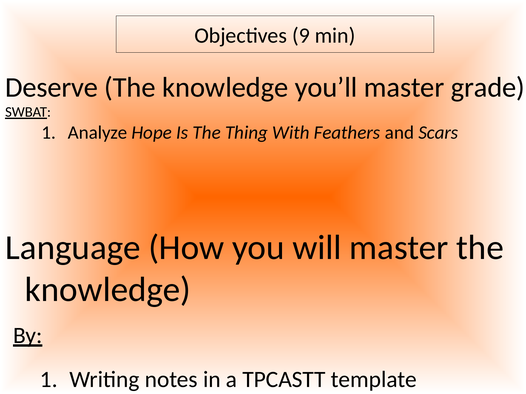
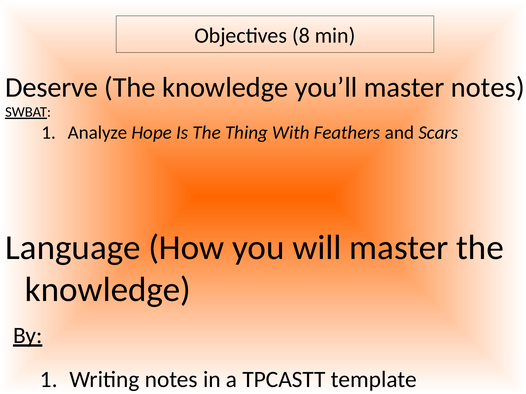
9: 9 -> 8 (301, 36)
master grade: grade -> notes (488, 87)
